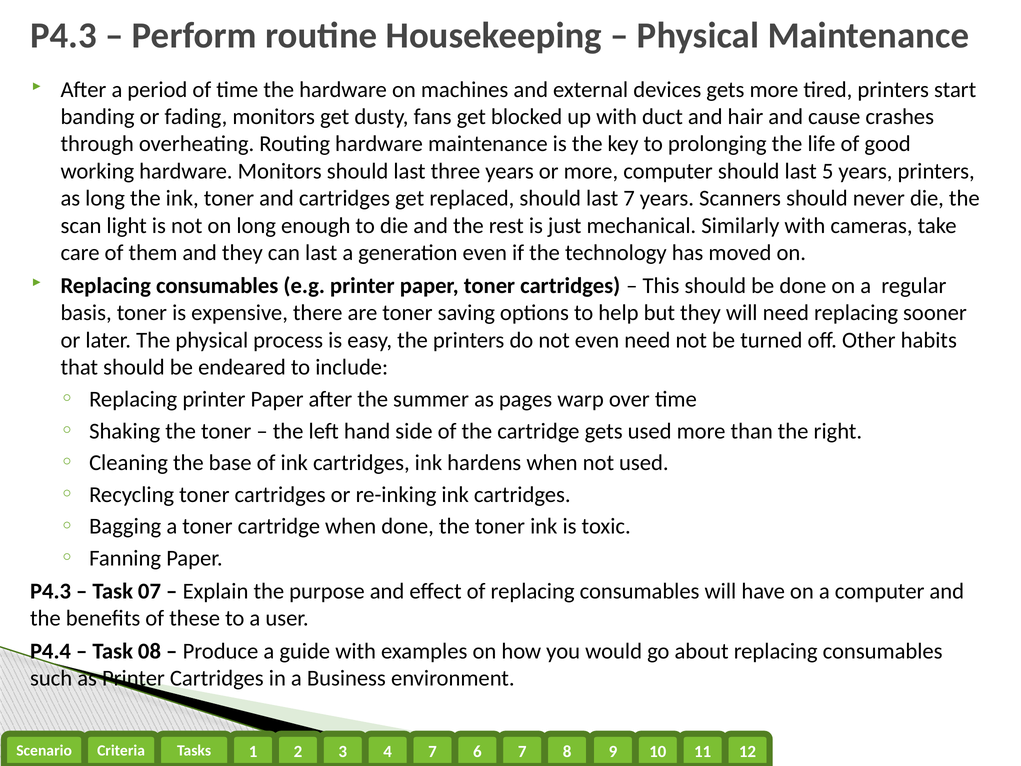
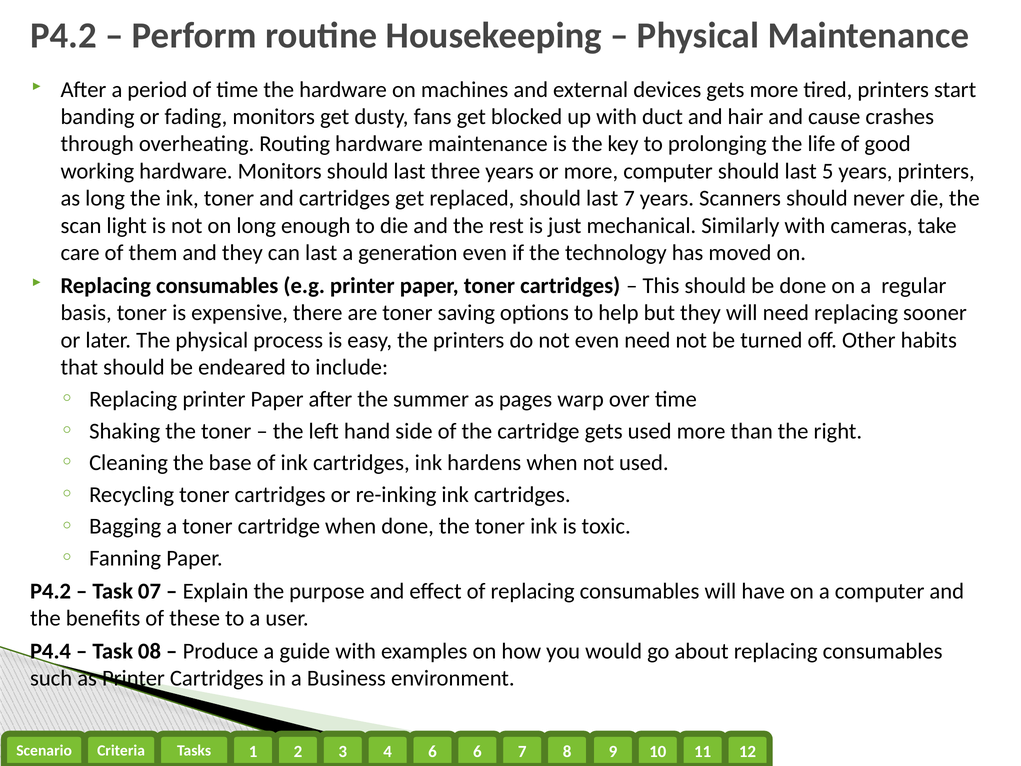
P4.3: P4.3 -> P4.2 (63, 36)
P4.3: P4.3 -> P4.2 (51, 591)
7: 7 -> 6 (433, 752)
